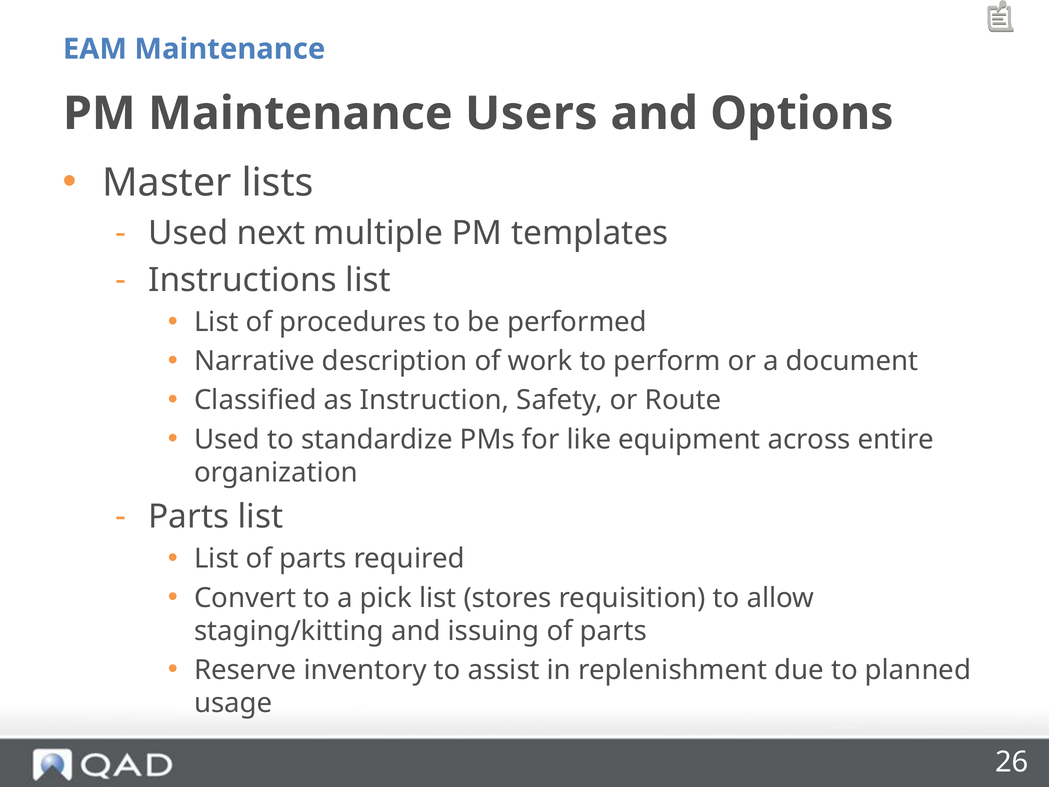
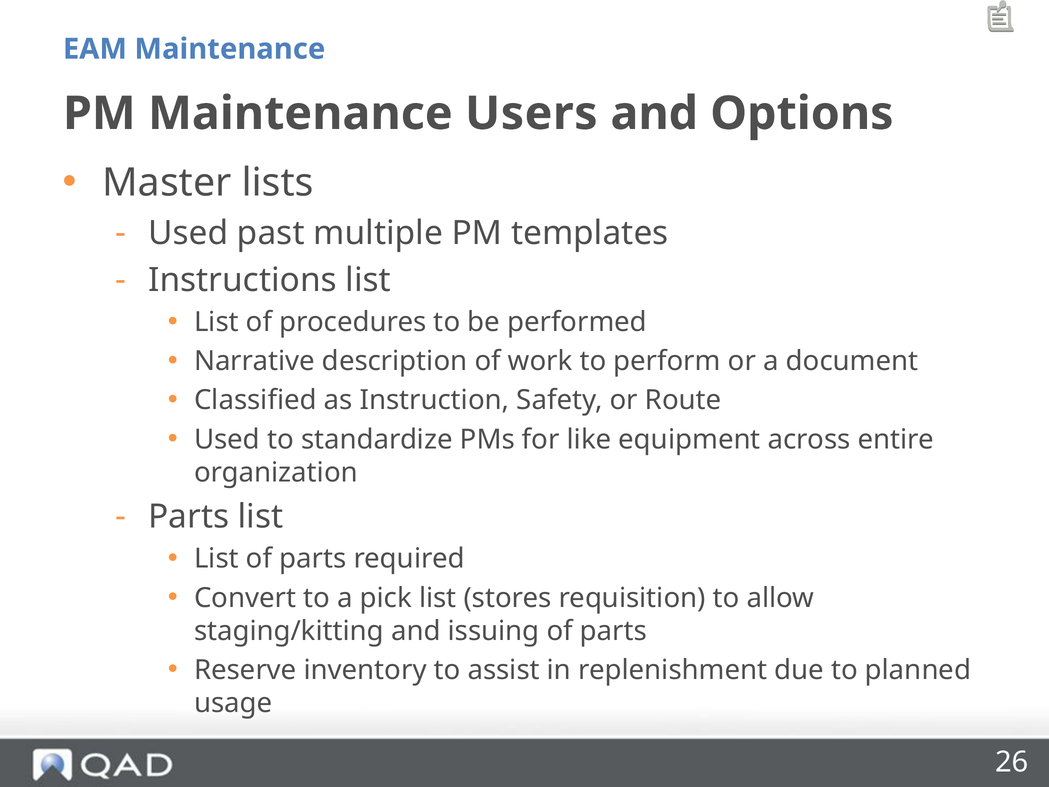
next: next -> past (271, 233)
